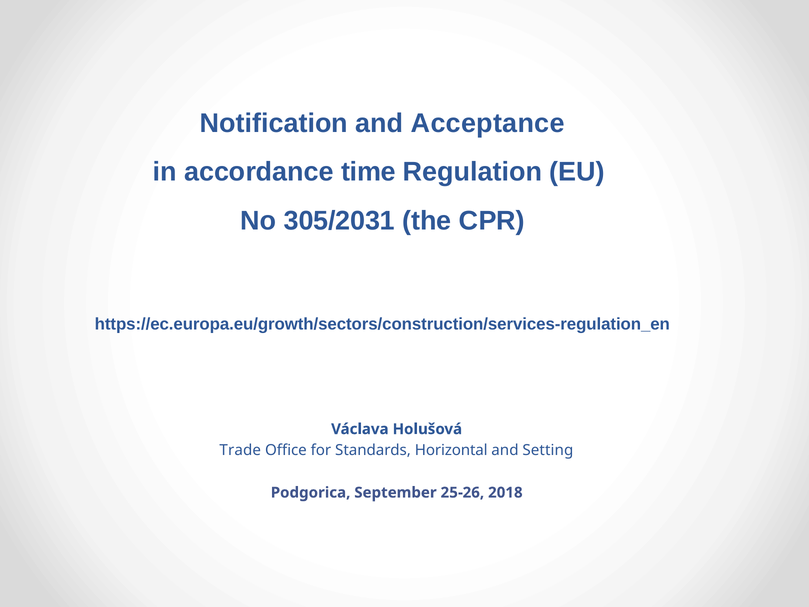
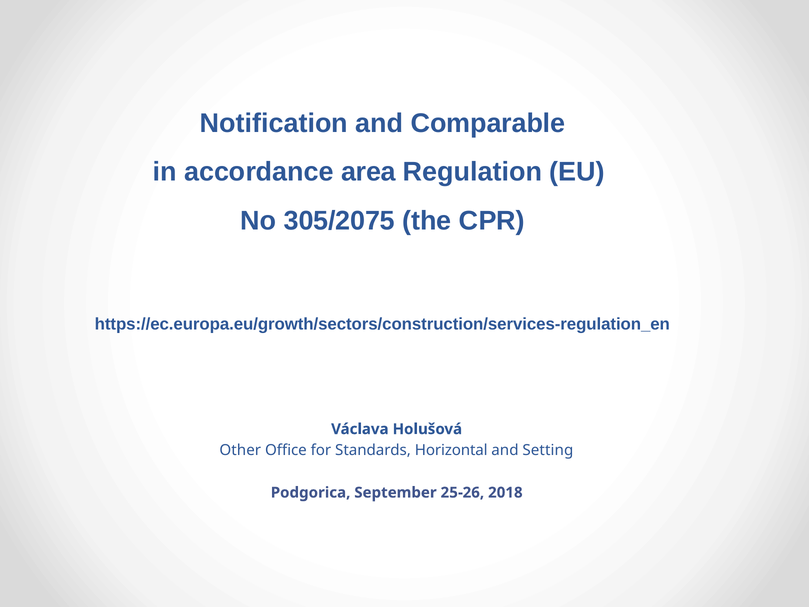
Acceptance: Acceptance -> Comparable (488, 123)
time: time -> area (368, 172)
305/2031: 305/2031 -> 305/2075 (339, 221)
Trade: Trade -> Other (240, 450)
